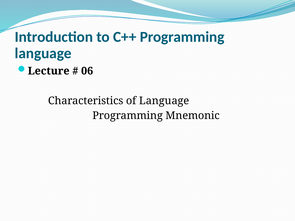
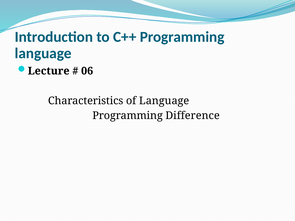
Mnemonic: Mnemonic -> Difference (193, 116)
